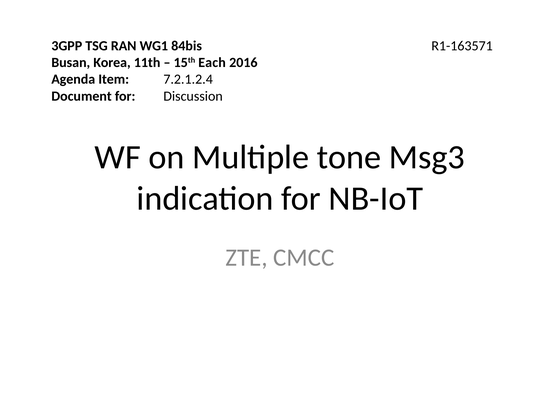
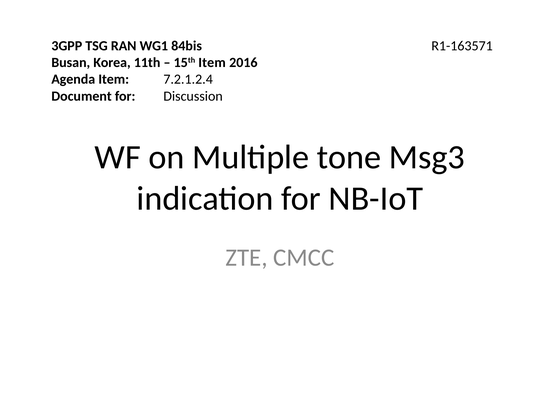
15th Each: Each -> Item (212, 63)
